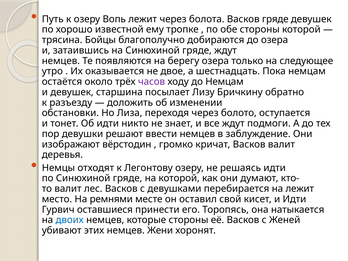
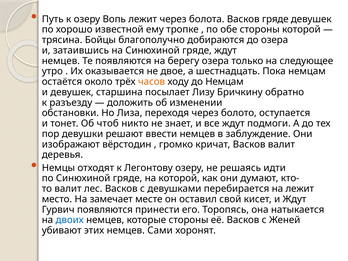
часов colour: purple -> orange (152, 82)
Об идти: идти -> чтоб (108, 123)
ремнями: ремнями -> замечает (111, 199)
и Идти: Идти -> Ждут (294, 199)
Гурвич оставшиеся: оставшиеся -> появляются (105, 210)
Жени: Жени -> Сами (160, 230)
